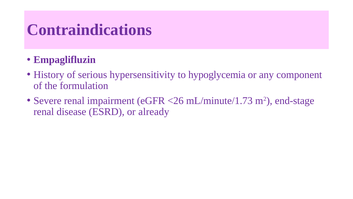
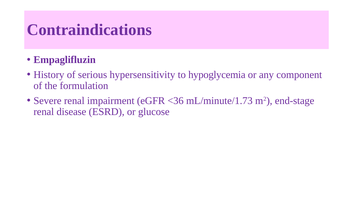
<26: <26 -> <36 (176, 100)
already: already -> glucose (154, 112)
